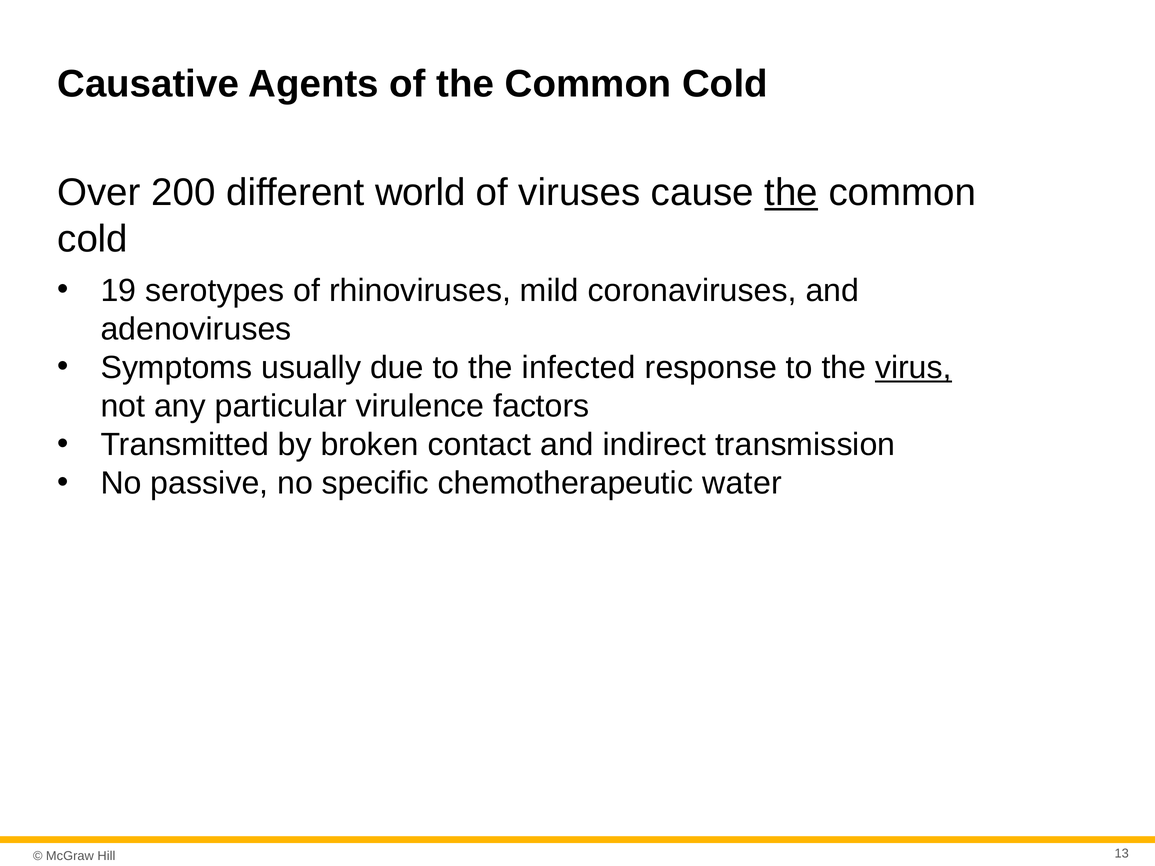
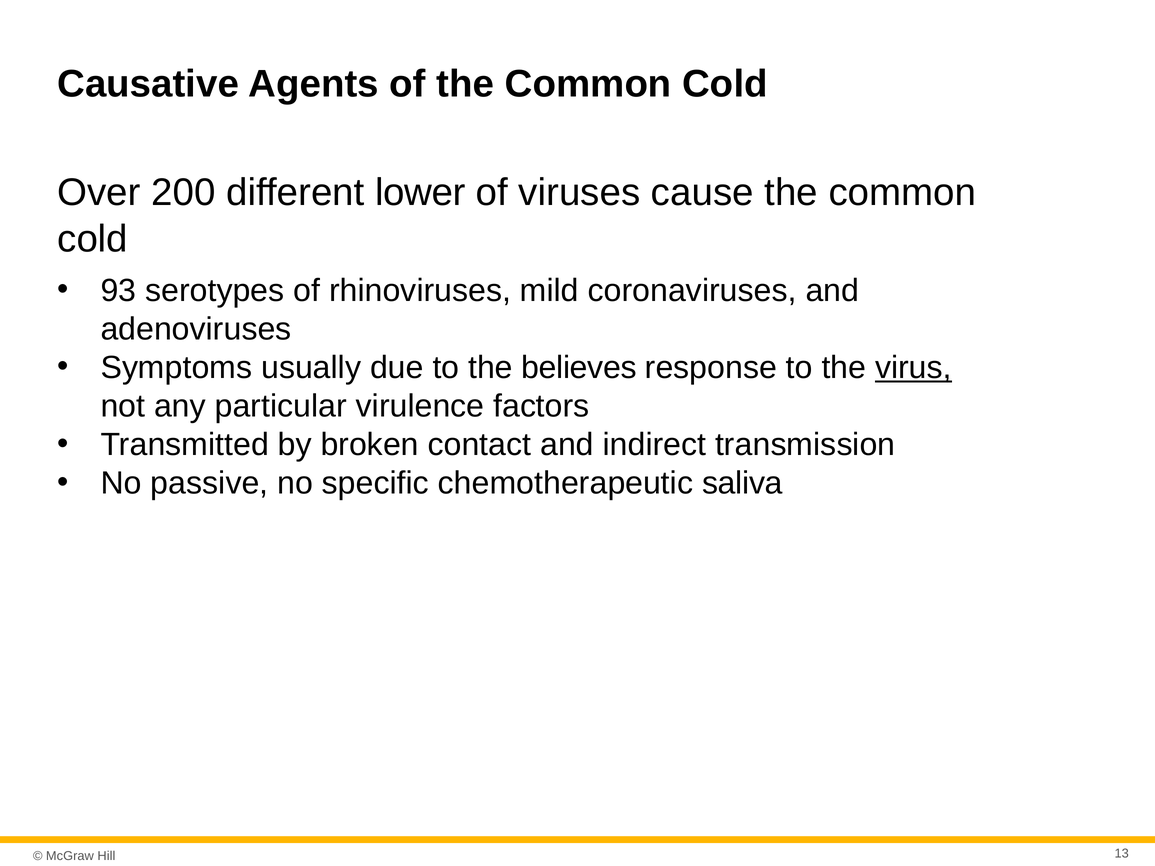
world: world -> lower (420, 193)
the underline: present -> none (791, 193)
19: 19 -> 93 (118, 291)
infected: infected -> believes (579, 368)
water: water -> saliva (742, 483)
